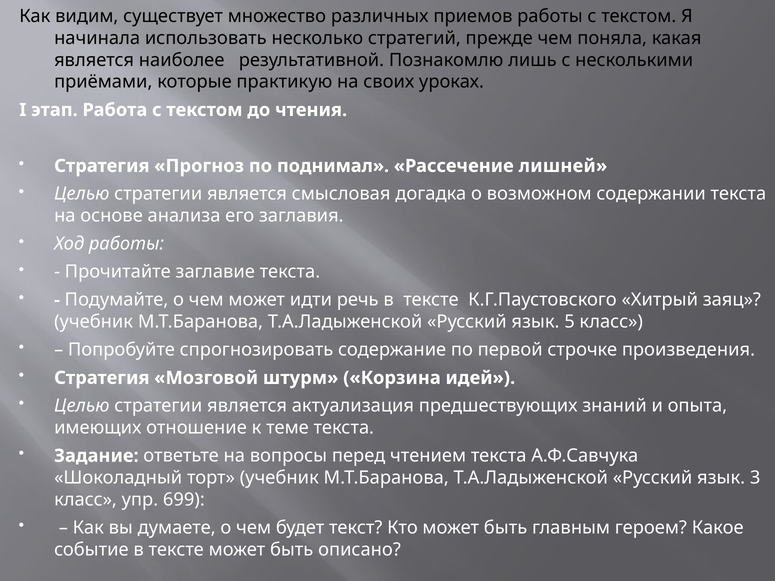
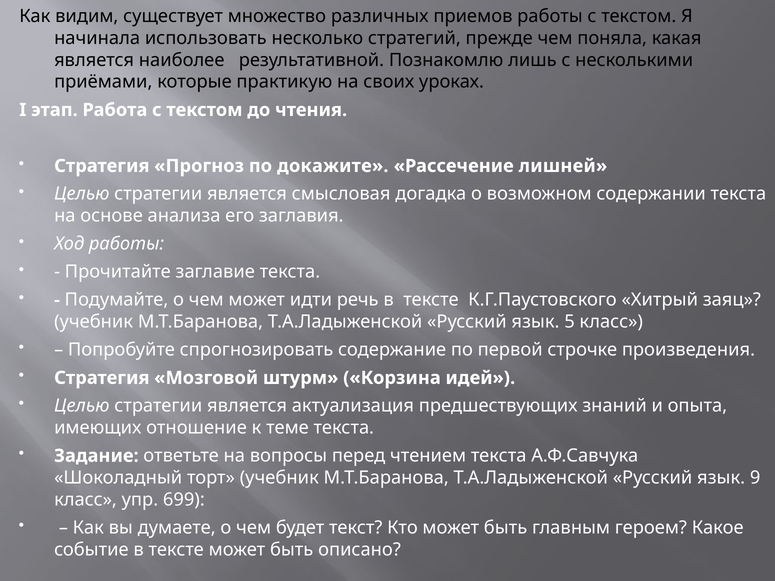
поднимал: поднимал -> докажите (333, 166)
3: 3 -> 9 (755, 478)
